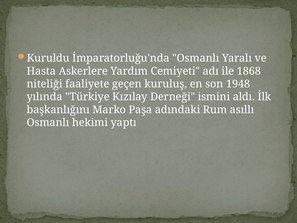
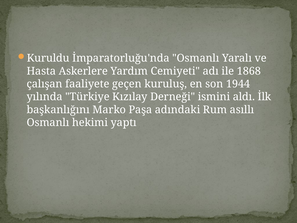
niteliği: niteliği -> çalışan (45, 84)
1948: 1948 -> 1944 (238, 84)
